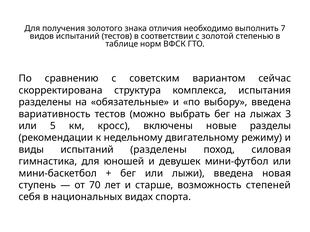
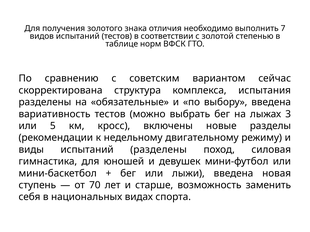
степеней: степеней -> заменить (268, 185)
